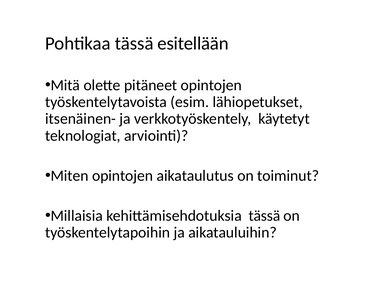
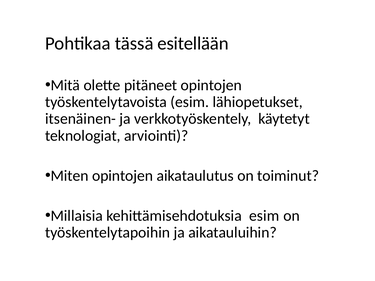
kehittämisehdotuksia tässä: tässä -> esim (264, 216)
